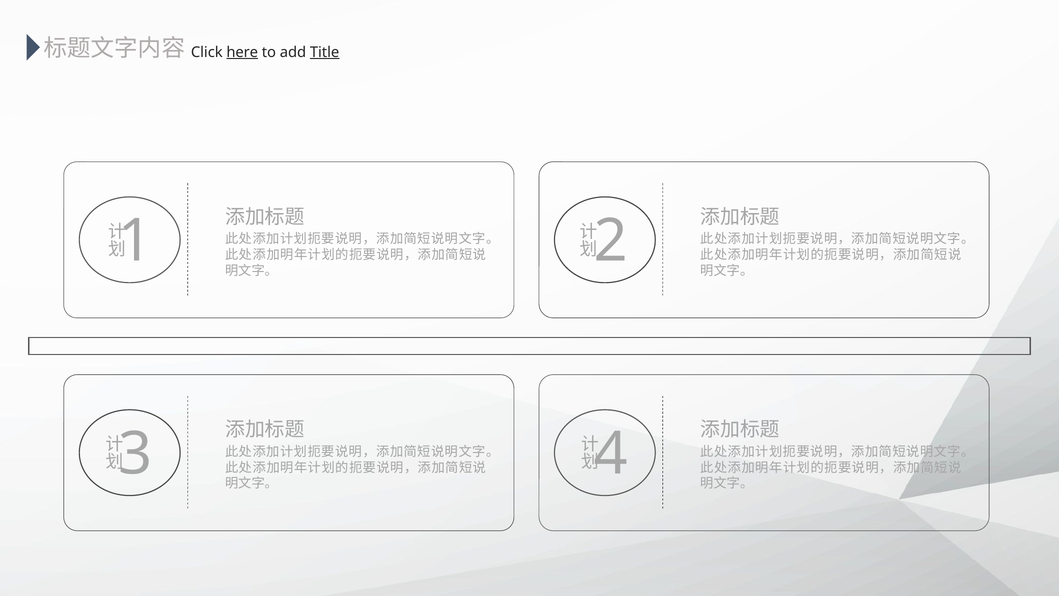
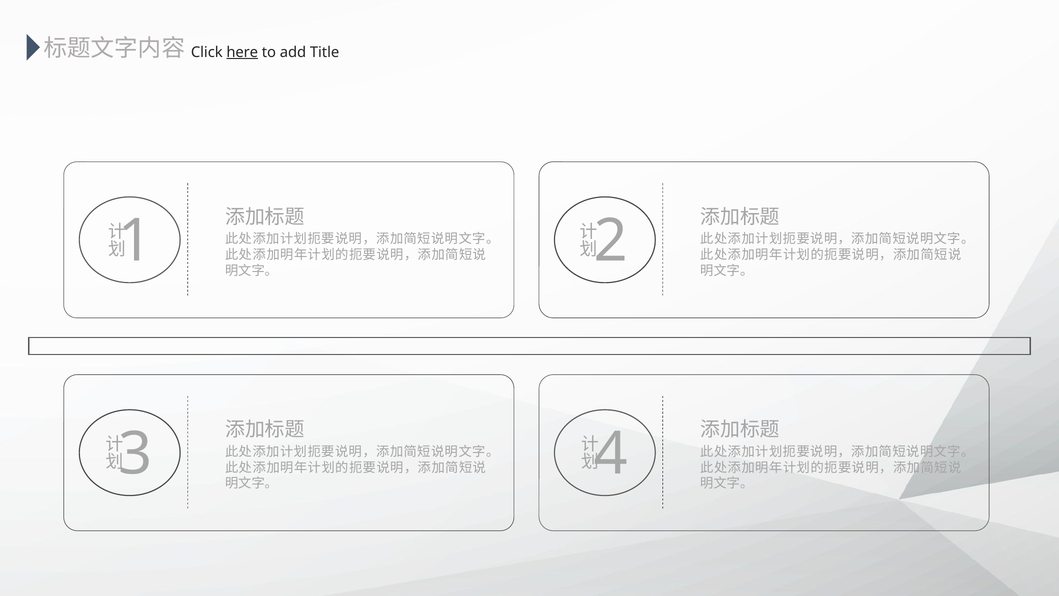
Title underline: present -> none (325, 52)
